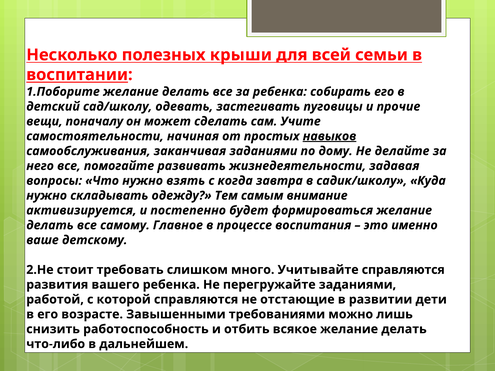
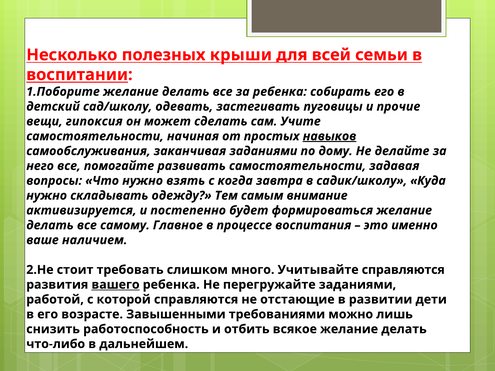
поначалу: поначалу -> гипоксия (94, 121)
развивать жизнедеятельности: жизнедеятельности -> самостоятельности (297, 166)
детскому: детскому -> наличием (95, 240)
вашего underline: none -> present (116, 285)
